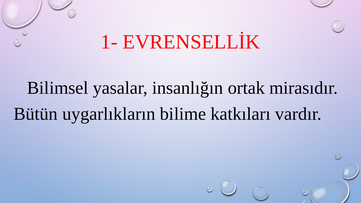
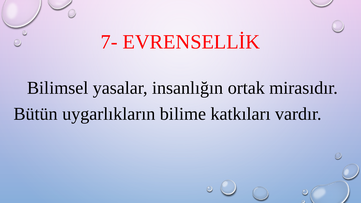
1-: 1- -> 7- (109, 42)
